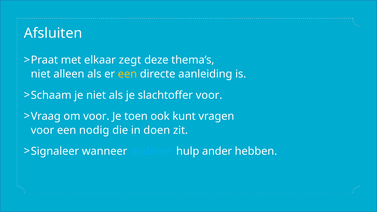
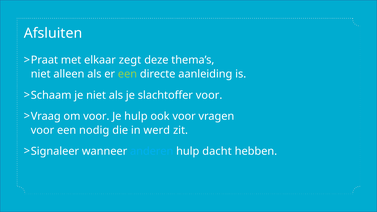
een colour: yellow -> light green (127, 74)
Je toen: toen -> hulp (136, 116)
ook kunt: kunt -> voor (184, 116)
doen: doen -> werd (157, 130)
ander: ander -> dacht (217, 151)
